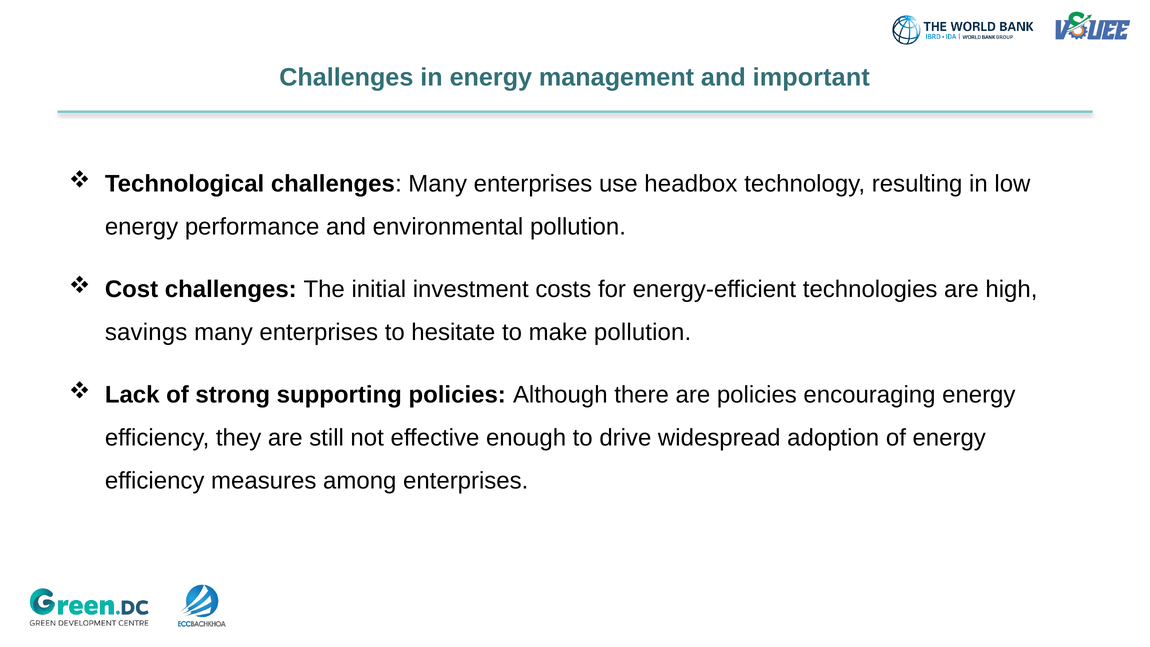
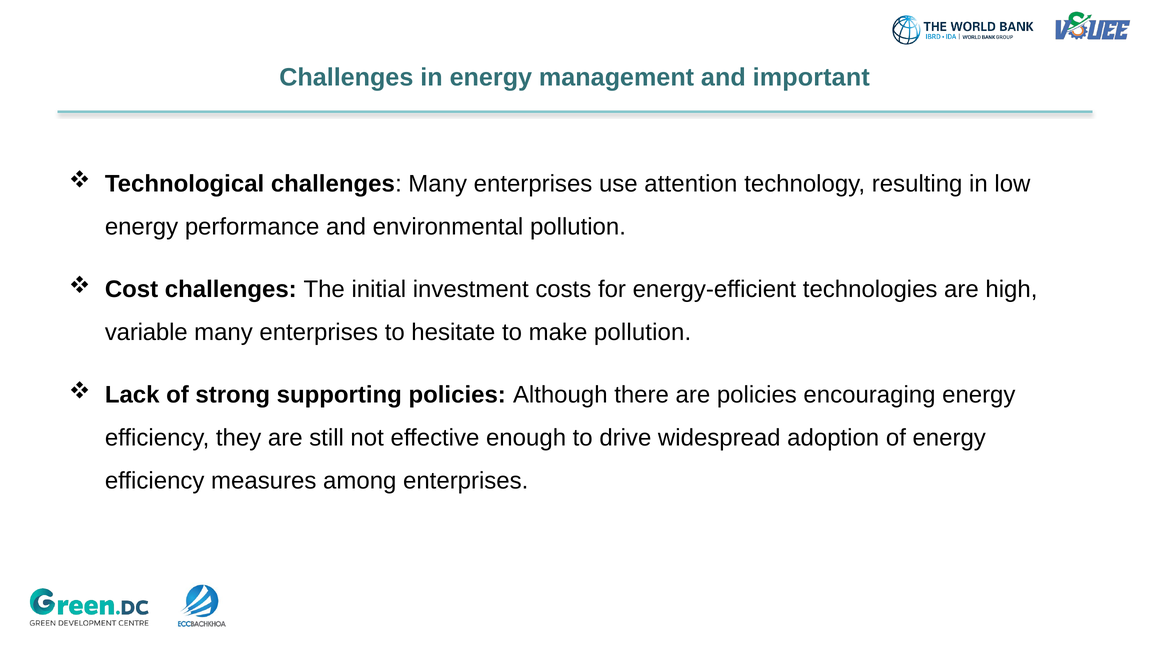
headbox: headbox -> attention (691, 184)
savings: savings -> variable (146, 332)
